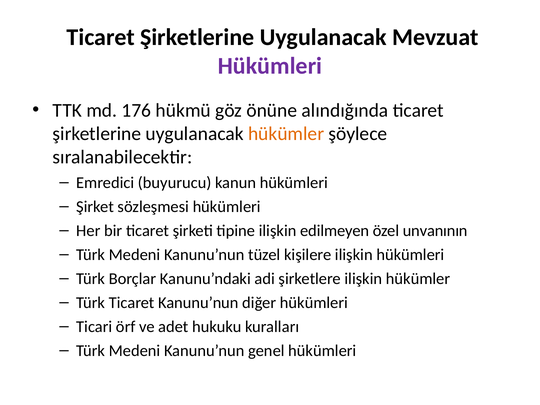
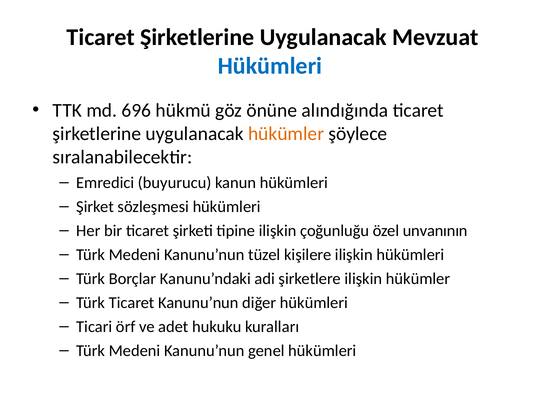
Hükümleri colour: purple -> blue (270, 66)
176: 176 -> 696 (136, 110)
edilmeyen: edilmeyen -> çoğunluğu (335, 231)
